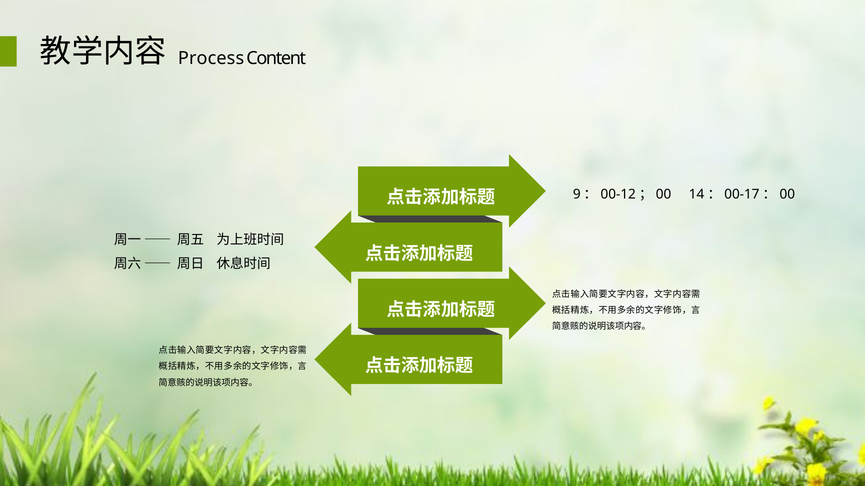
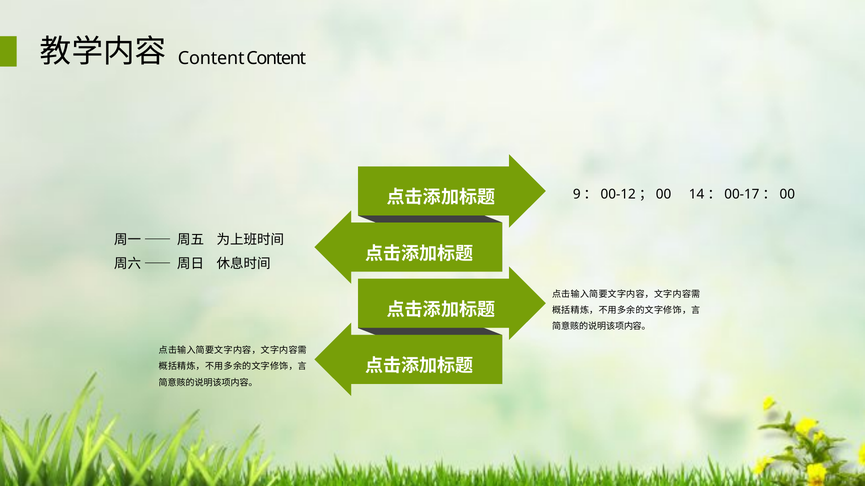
Process: Process -> Content (211, 58)
